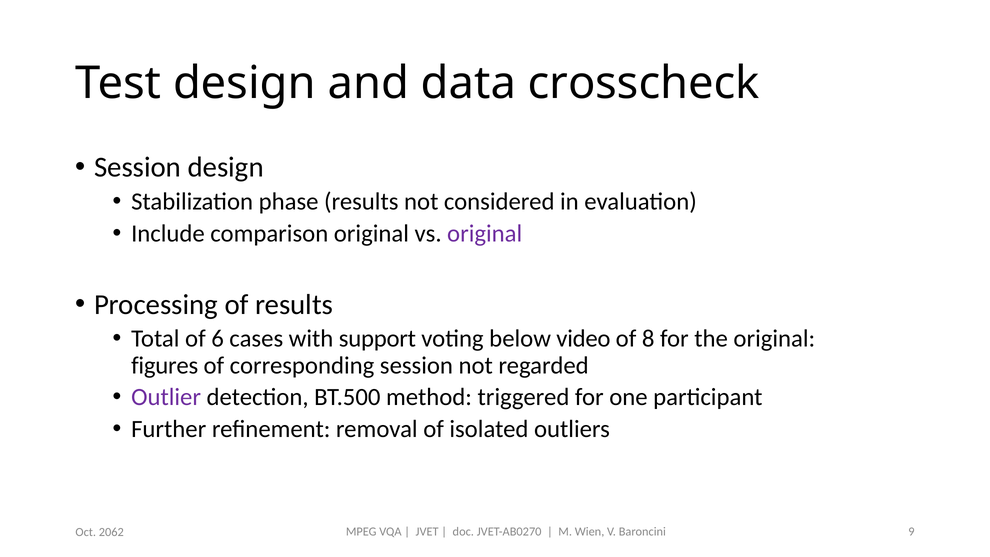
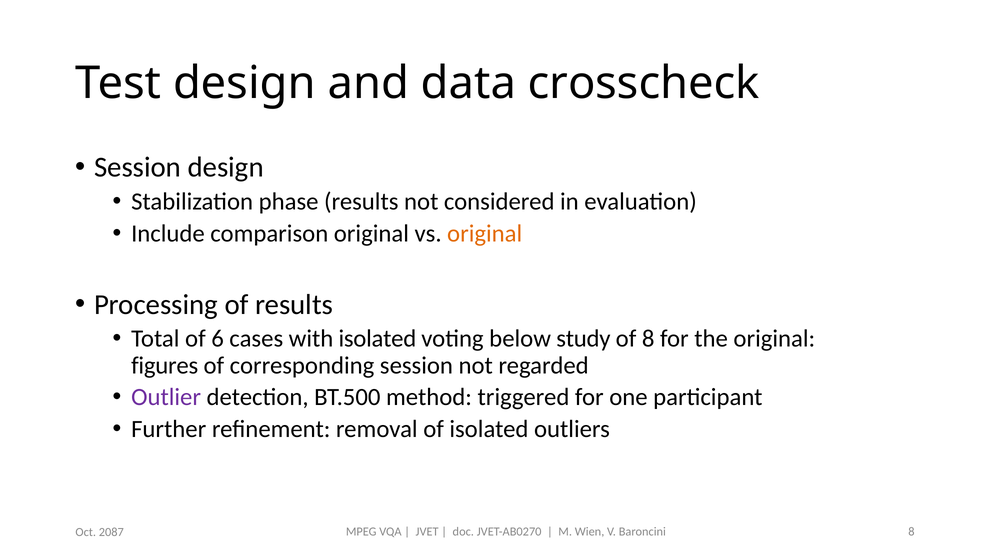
original colour: purple -> orange (485, 233)
with support: support -> isolated (377, 339)
video: video -> study (583, 339)
Baroncini 9: 9 -> 8 (911, 532)
2062: 2062 -> 2087 (111, 532)
